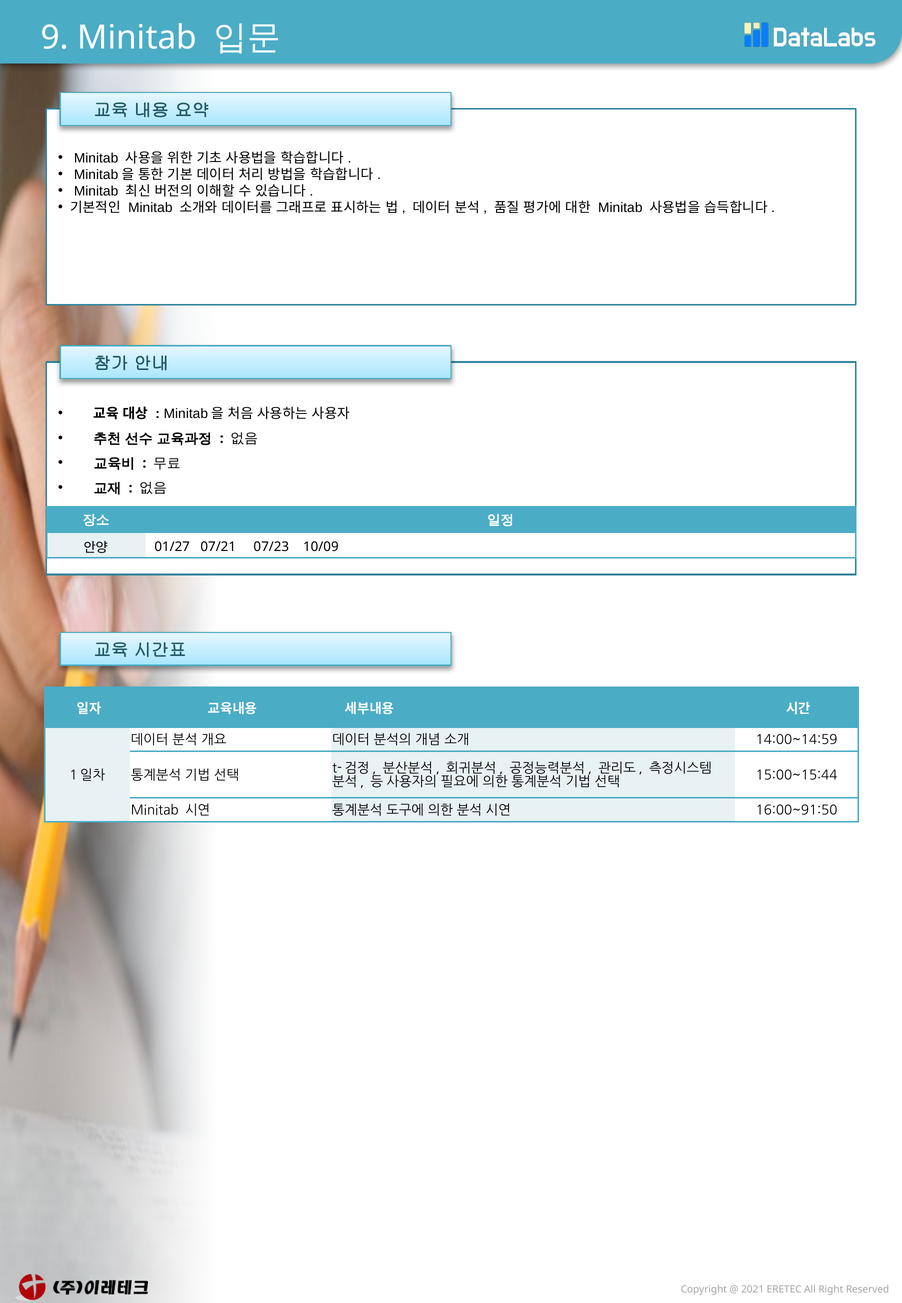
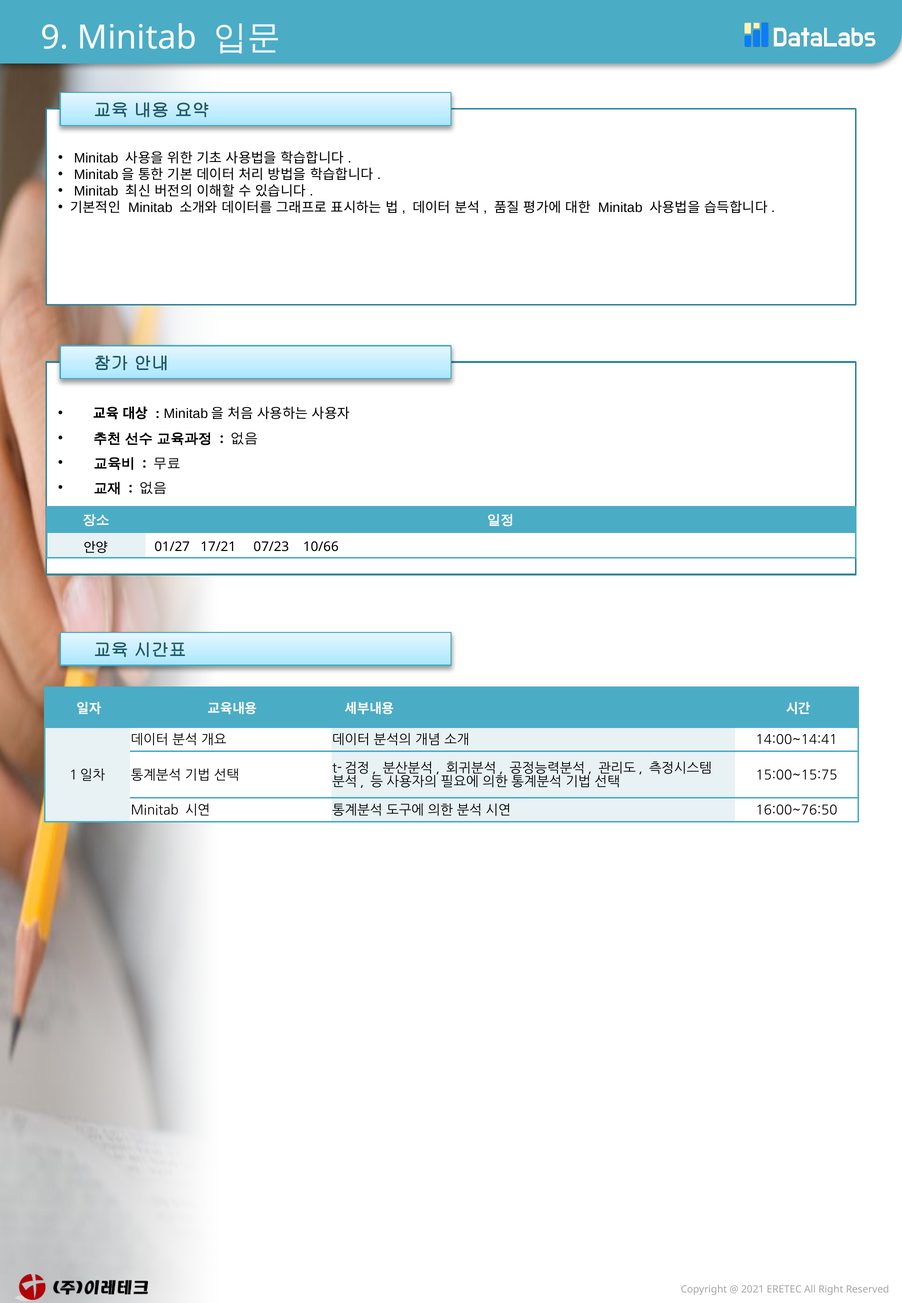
07/21: 07/21 -> 17/21 (218, 547)
10/09: 10/09 -> 10/66 (321, 547)
14:00~14:59: 14:00~14:59 -> 14:00~14:41 (797, 740)
15:00~15:44: 15:00~15:44 -> 15:00~15:75 (797, 775)
16:00~91:50: 16:00~91:50 -> 16:00~76:50 (797, 810)
